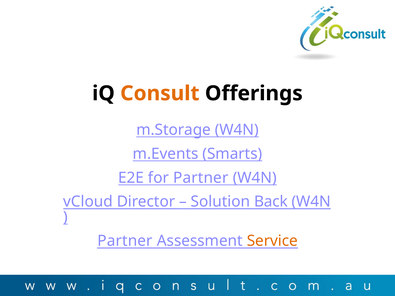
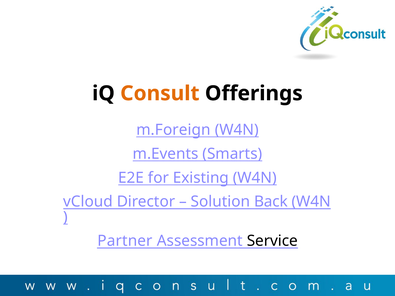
m.Storage: m.Storage -> m.Foreign (173, 130)
for Partner: Partner -> Existing (201, 178)
Service colour: orange -> black (272, 241)
